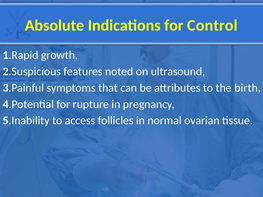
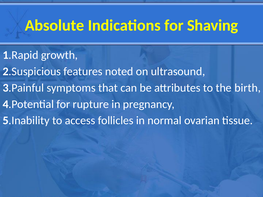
Control: Control -> Shaving (213, 25)
